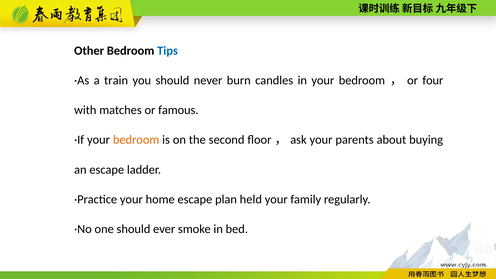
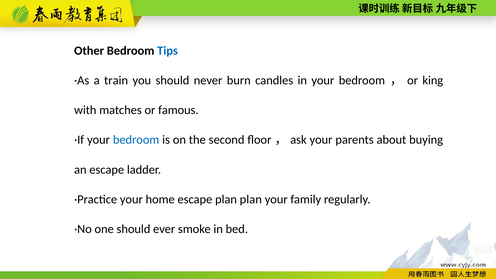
four: four -> king (433, 80)
bedroom colour: orange -> blue (136, 140)
plan held: held -> plan (251, 199)
